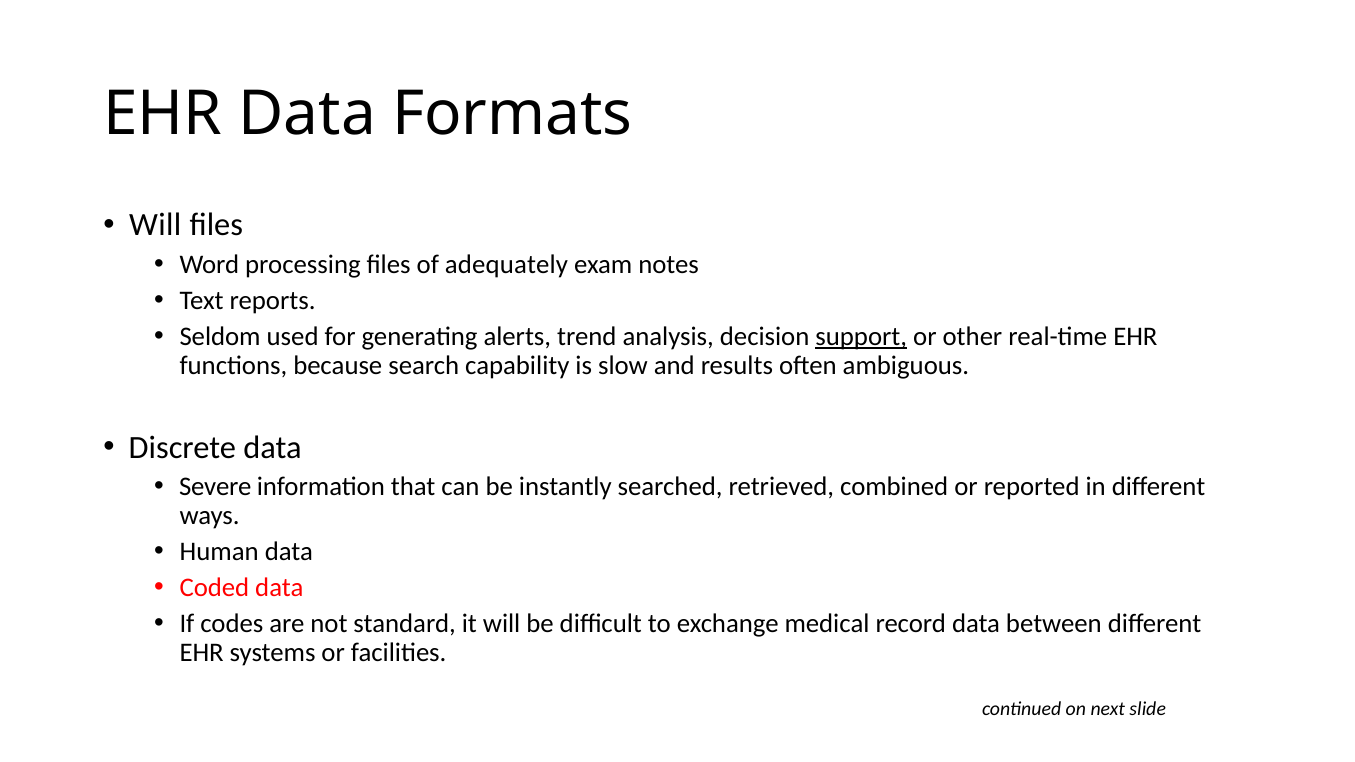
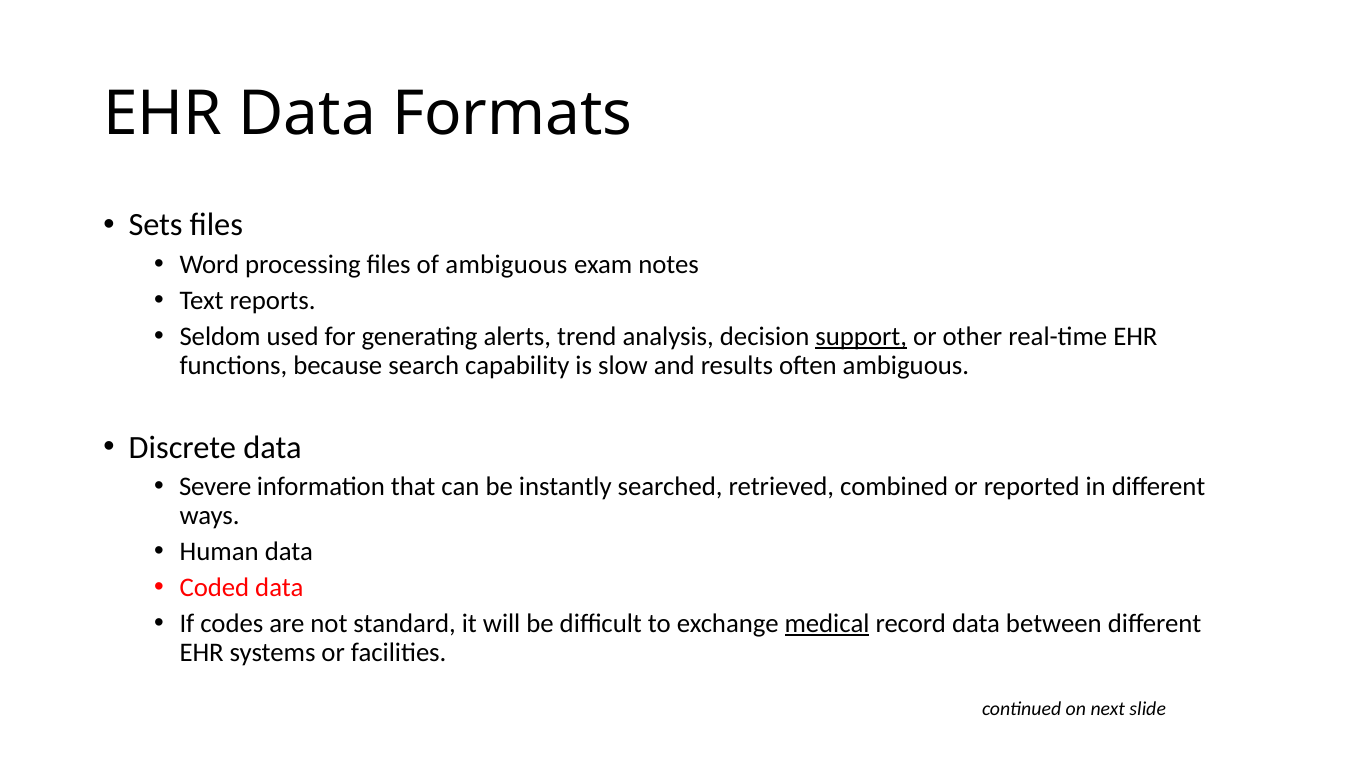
Will: Will -> Sets (156, 225)
of adequately: adequately -> ambiguous (506, 264)
medical underline: none -> present (827, 624)
